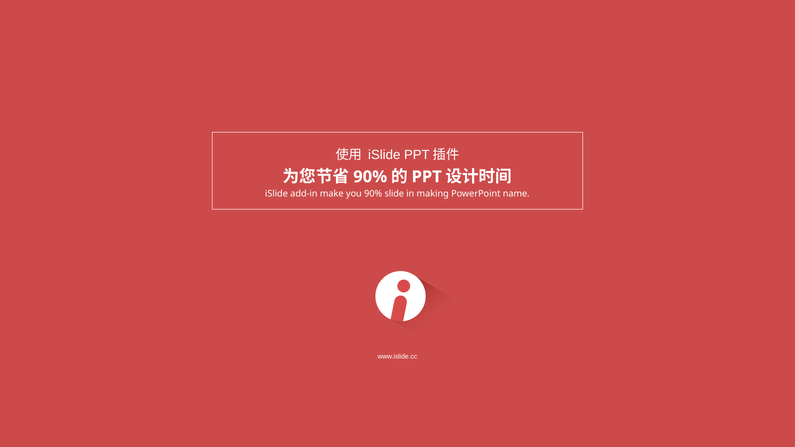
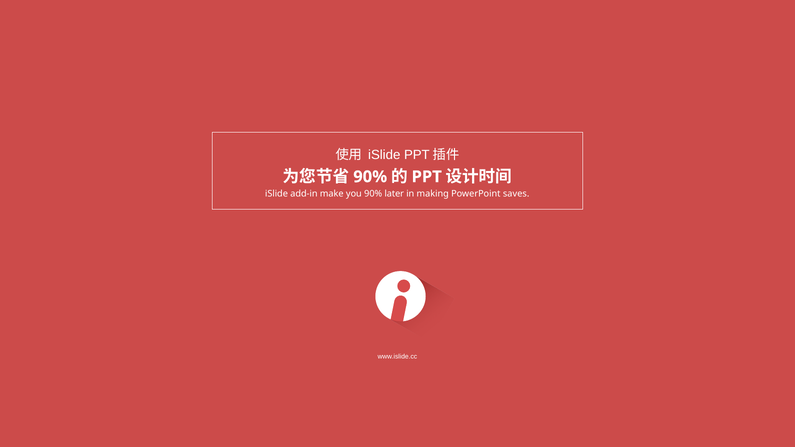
slide: slide -> later (394, 194)
name: name -> saves (516, 194)
